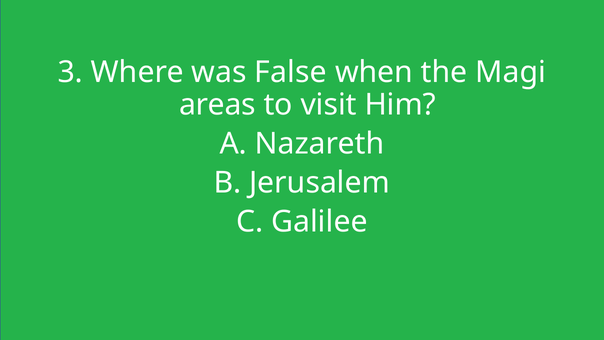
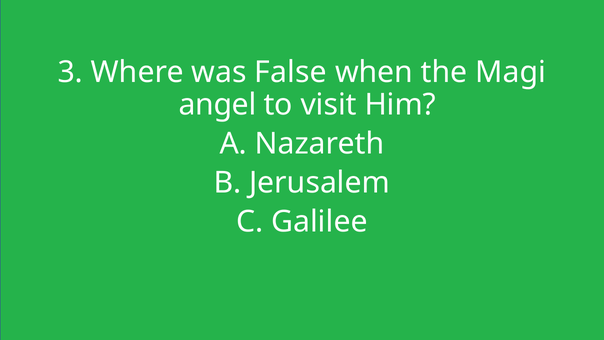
areas: areas -> angel (218, 105)
